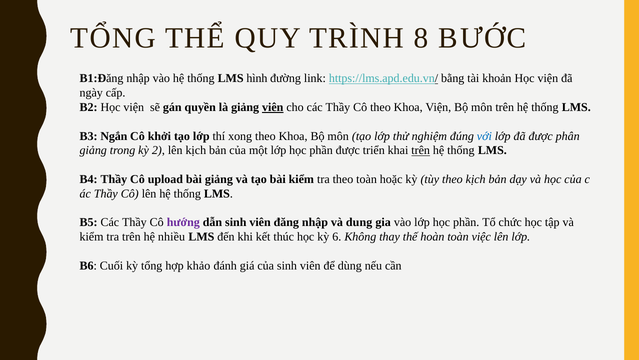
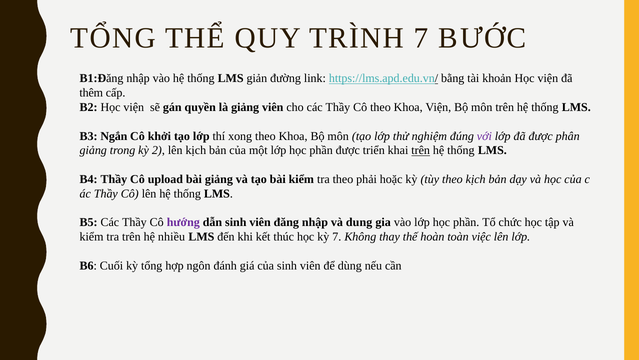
TRÌNH 8: 8 -> 7 (421, 38)
hình: hình -> giản (257, 78)
ngày: ngày -> thêm (91, 93)
viên underline: present -> none (273, 107)
với colour: blue -> purple (484, 136)
theo toàn: toàn -> phải (367, 179)
kỳ 6: 6 -> 7 (337, 237)
khảo: khảo -> ngôn (199, 265)
